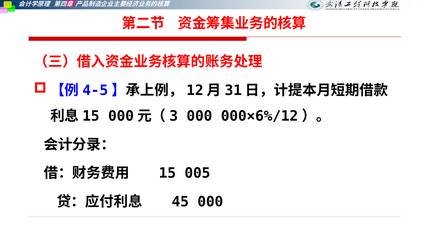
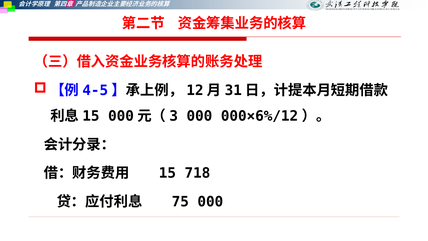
005: 005 -> 718 (197, 173)
45: 45 -> 75 (180, 202)
